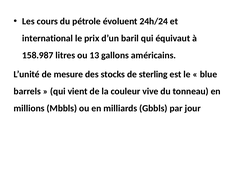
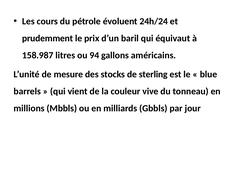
international: international -> prudemment (48, 38)
13: 13 -> 94 (94, 55)
